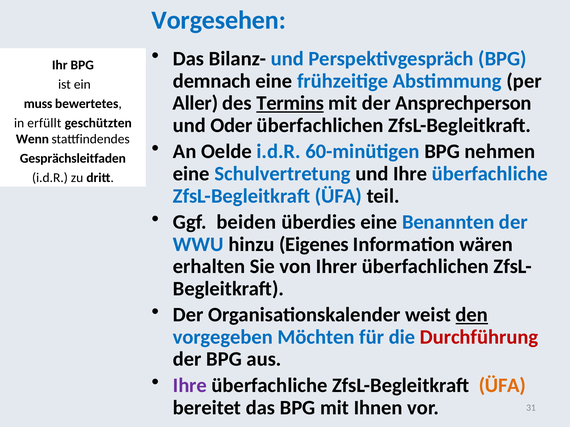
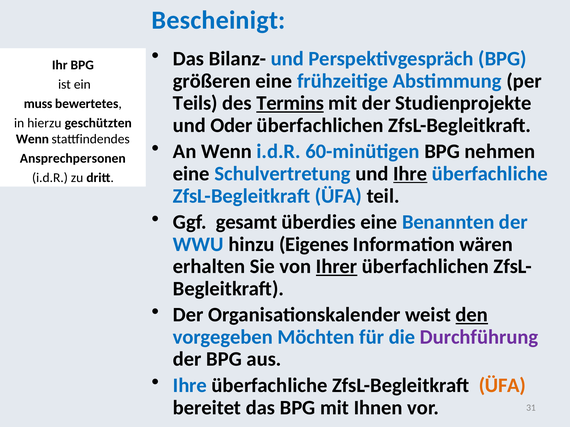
Vorgesehen: Vorgesehen -> Bescheinigt (219, 20)
demnach: demnach -> größeren (212, 81)
Aller: Aller -> Teils (195, 103)
Ansprechperson: Ansprechperson -> Studienprojekte (463, 103)
erfüllt: erfüllt -> hierzu (44, 123)
An Oelde: Oelde -> Wenn (226, 152)
Gesprächsleitfaden: Gesprächsleitfaden -> Ansprechpersonen (73, 159)
Ihre underline: none -> present (410, 174)
beiden: beiden -> gesamt (247, 222)
Ihrer underline: none -> present (337, 267)
Durchführung colour: red -> purple (479, 337)
Ihre colour: purple -> blue (190, 386)
